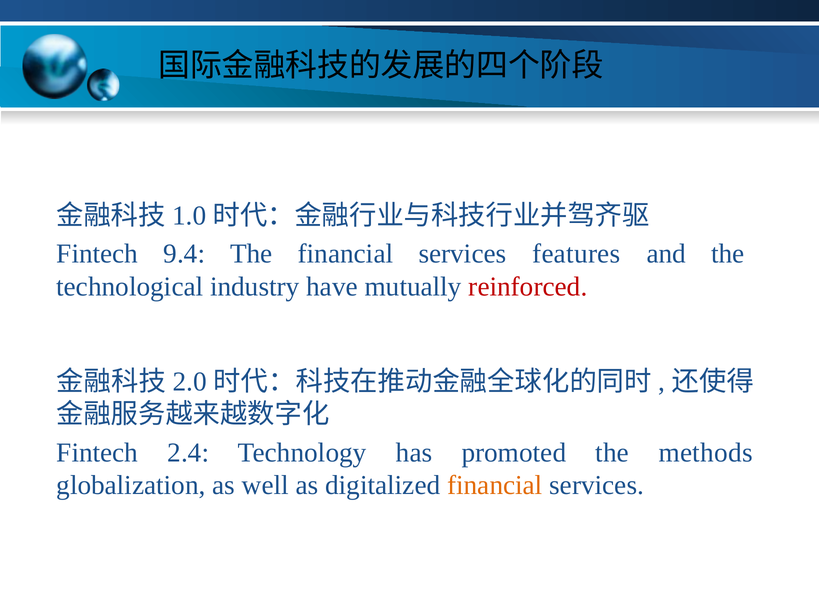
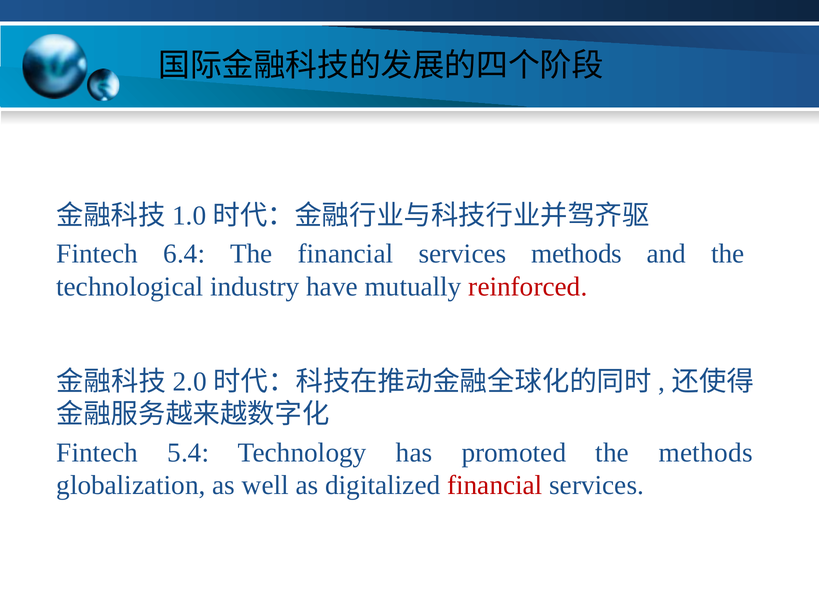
9.4: 9.4 -> 6.4 (184, 254)
services features: features -> methods (577, 254)
2.4: 2.4 -> 5.4 (188, 452)
financial colour: orange -> red (495, 485)
